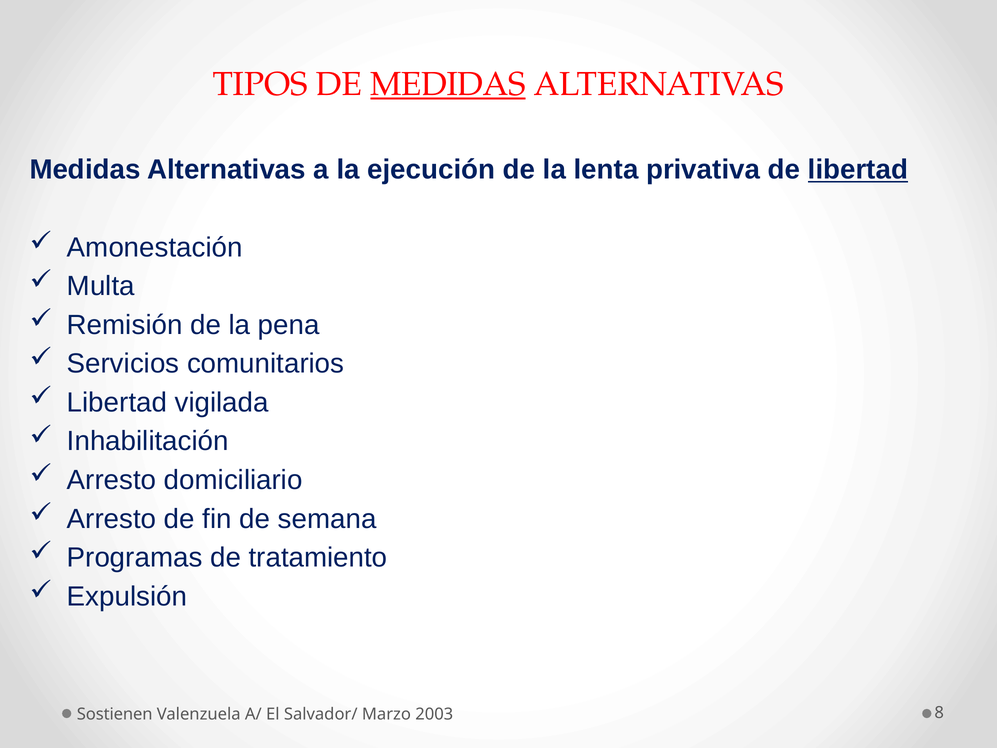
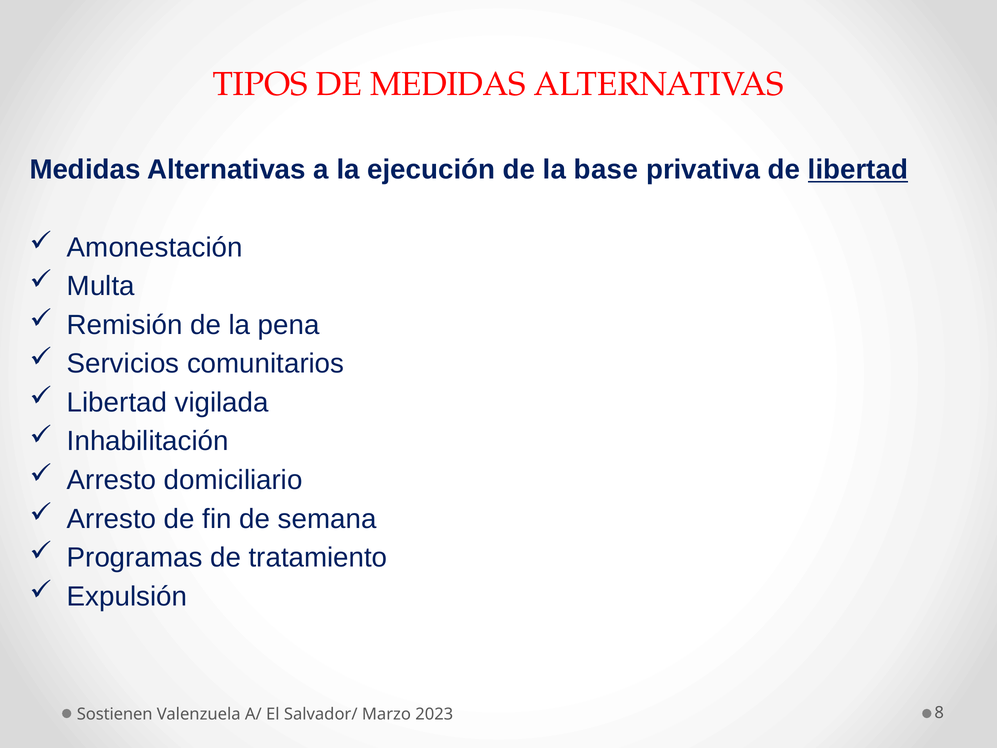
MEDIDAS underline: present -> none (448, 84)
lenta: lenta -> base (606, 170)
2003: 2003 -> 2023 (434, 714)
